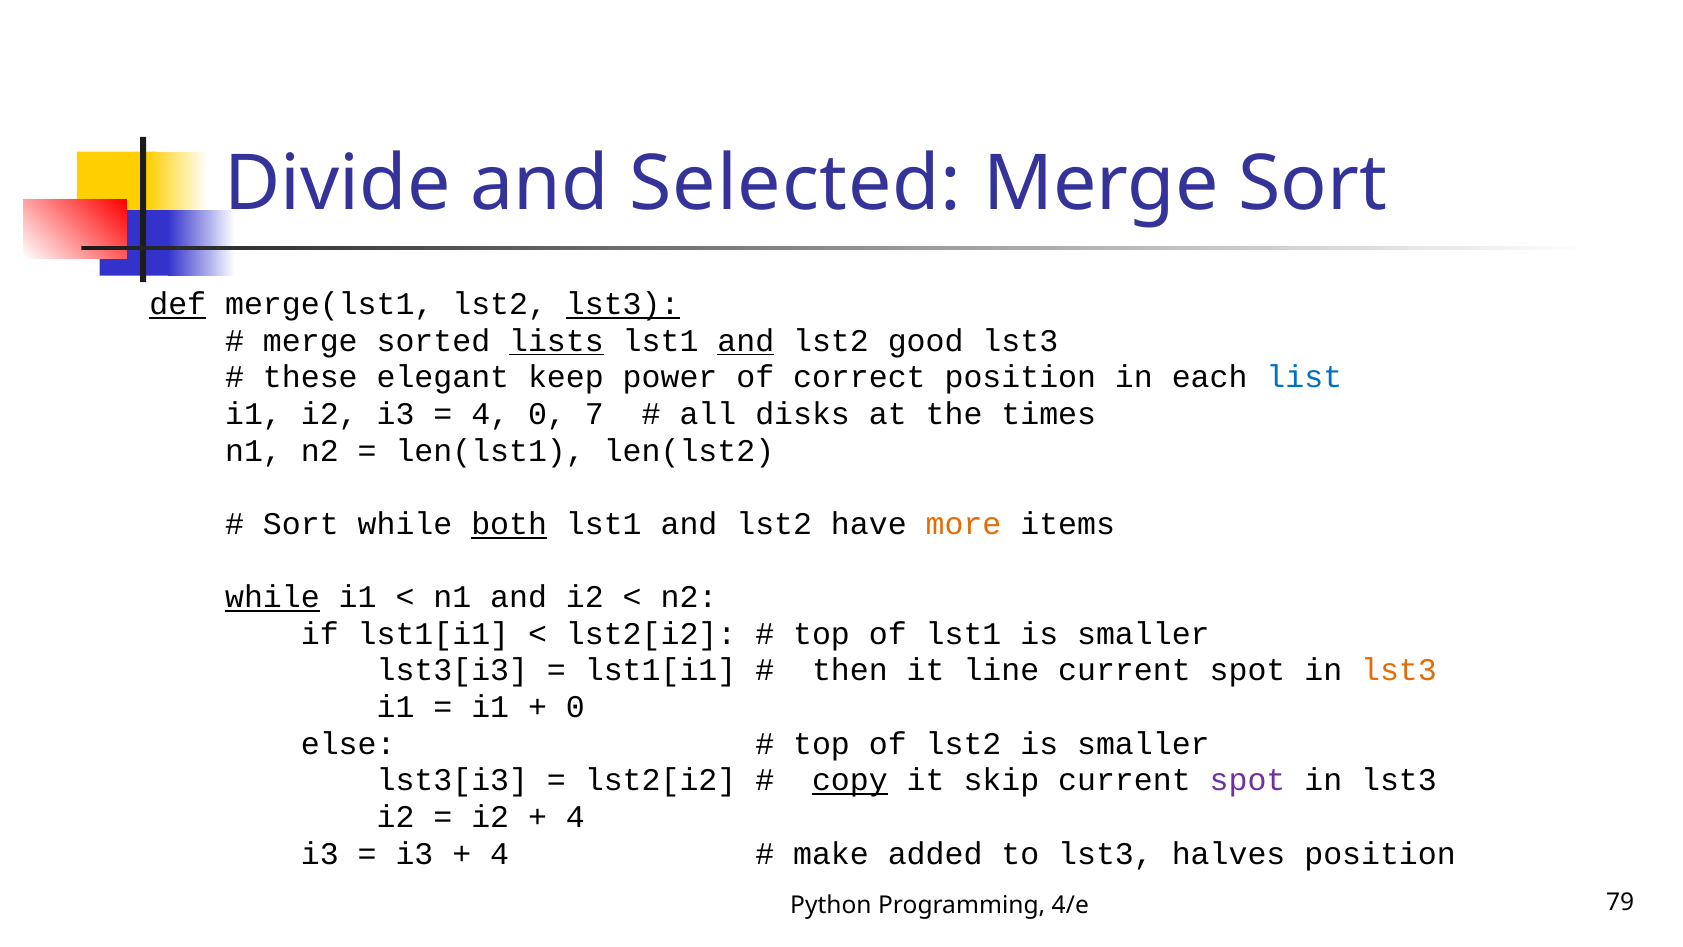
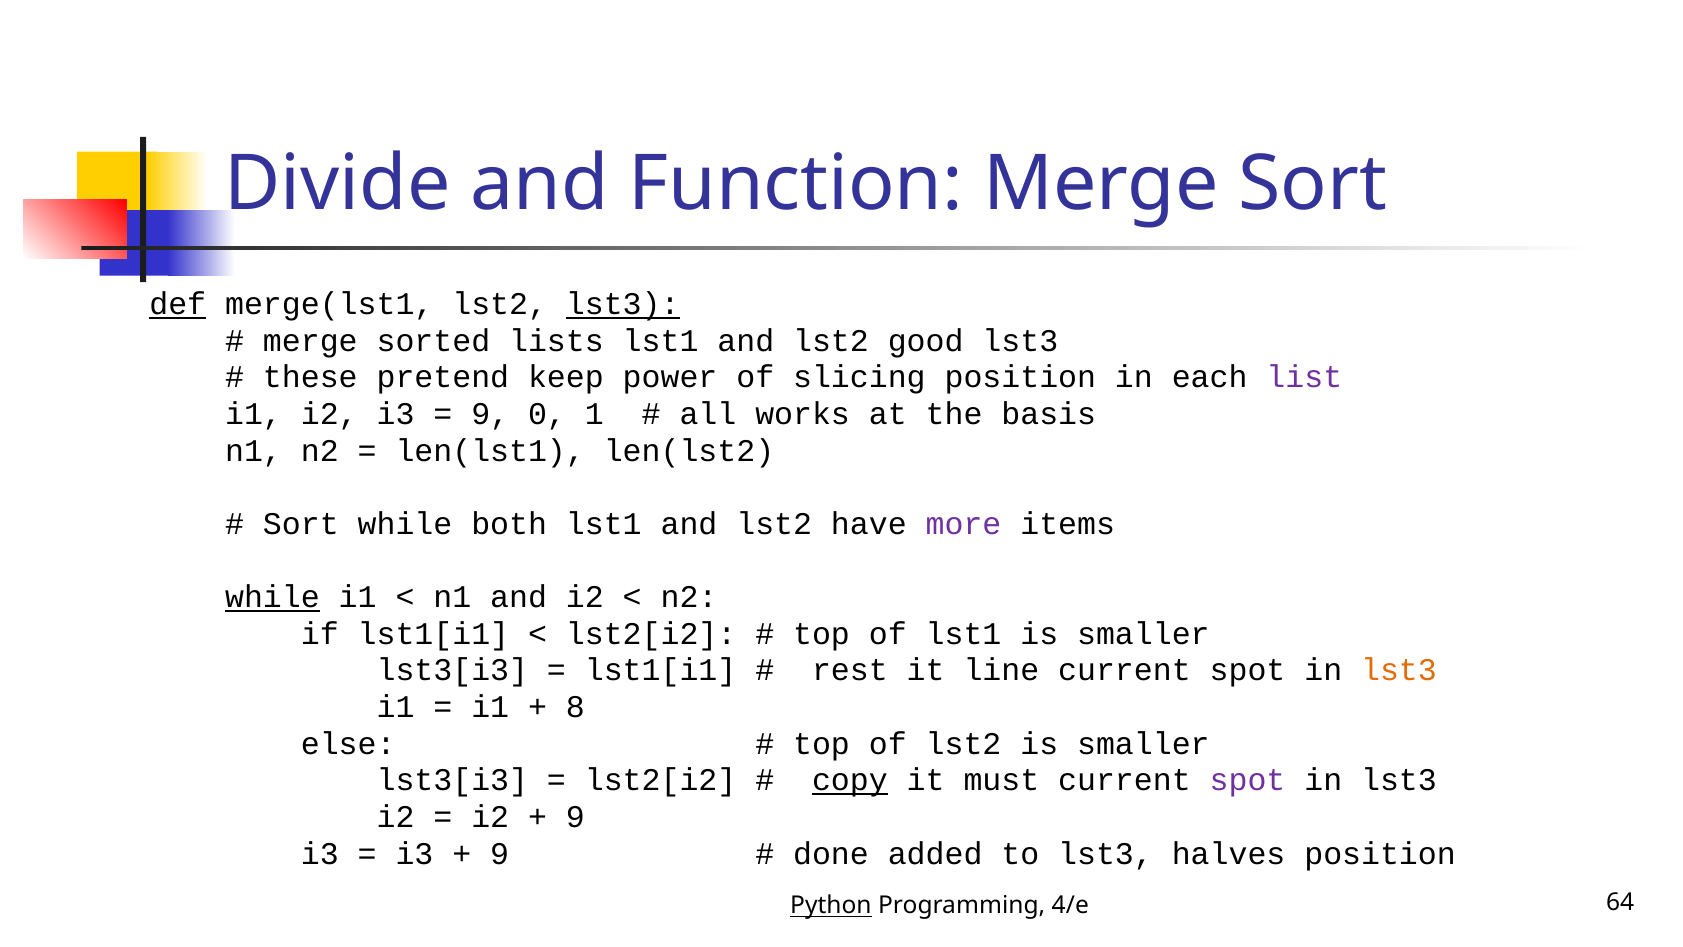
Selected: Selected -> Function (796, 184)
lists underline: present -> none (556, 341)
and underline: present -> none (746, 341)
elegant: elegant -> pretend (443, 377)
correct: correct -> slicing (859, 377)
list colour: blue -> purple (1304, 377)
4: 4 -> 9 (490, 414)
7: 7 -> 1 (594, 414)
disks: disks -> works (803, 414)
times: times -> basis (1049, 414)
both underline: present -> none (509, 524)
more colour: orange -> purple (964, 524)
then: then -> rest (850, 670)
0: 0 -> 8 (575, 707)
skip: skip -> must (1001, 780)
4: 4 -> 9 (575, 817)
4: 4 -> 9 (500, 853)
make: make -> done (831, 853)
Python underline: none -> present (831, 906)
79: 79 -> 64 (1620, 902)
